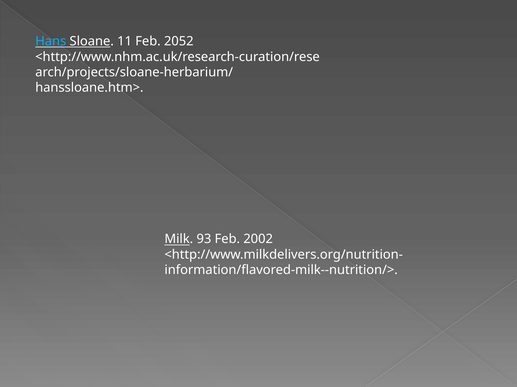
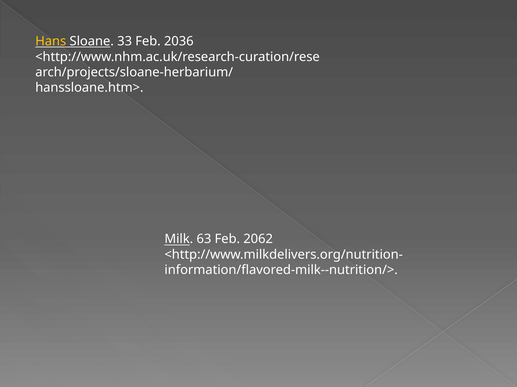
Hans colour: light blue -> yellow (51, 41)
11: 11 -> 33 (125, 41)
2052: 2052 -> 2036 (179, 41)
93: 93 -> 63 (204, 240)
2002: 2002 -> 2062 (258, 240)
